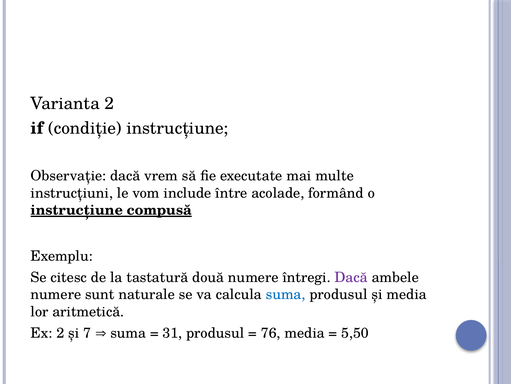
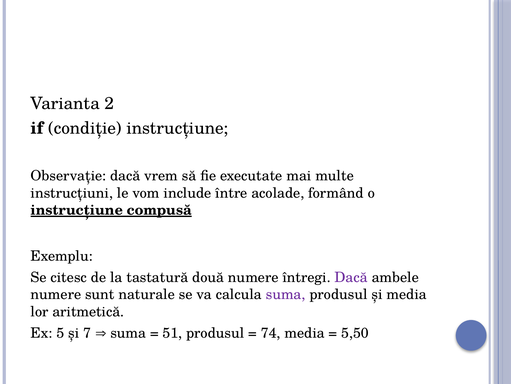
suma colour: blue -> purple (286, 294)
Ex 2: 2 -> 5 (60, 332)
31: 31 -> 51 (172, 332)
76: 76 -> 74 (271, 332)
